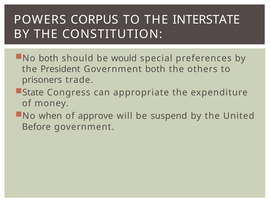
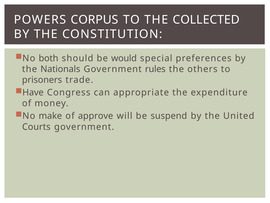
INTERSTATE: INTERSTATE -> COLLECTED (206, 20)
President: President -> Nationals (60, 69)
Government both: both -> rules (155, 69)
State: State -> Have (33, 92)
when: when -> make (50, 116)
Before: Before -> Courts (36, 127)
